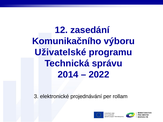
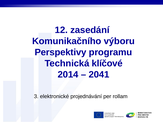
Uživatelské: Uživatelské -> Perspektivy (61, 52)
správu: správu -> klíčové (107, 64)
2022: 2022 -> 2041 (99, 75)
